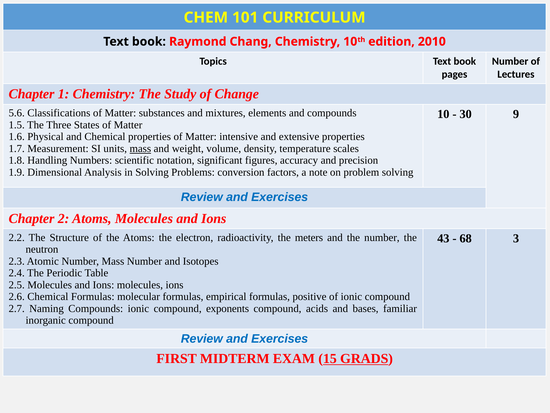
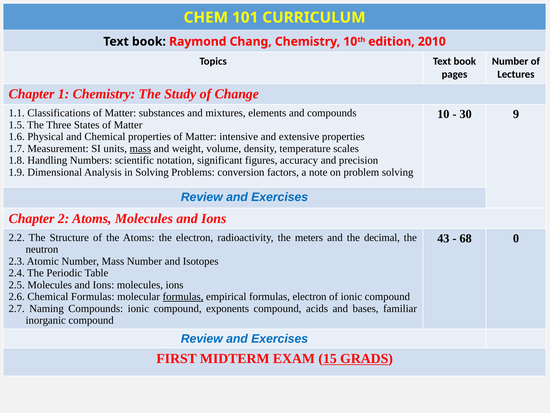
5.6: 5.6 -> 1.1 (17, 113)
the number: number -> decimal (382, 237)
3: 3 -> 0 (516, 238)
formulas underline: none -> present (183, 296)
formulas positive: positive -> electron (310, 296)
